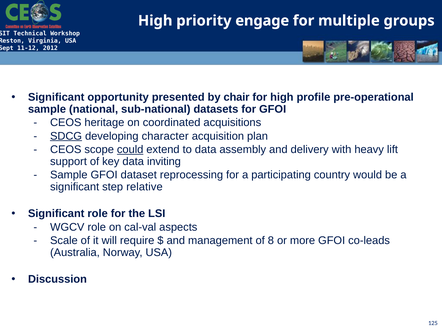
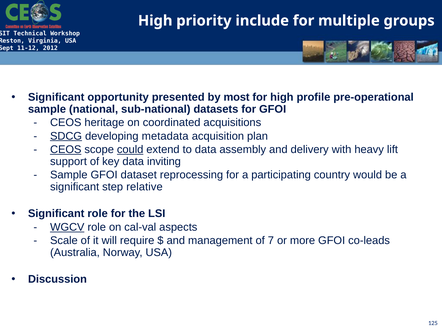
engage: engage -> include (262, 21)
chair: chair -> most (237, 97)
character: character -> metadata (165, 136)
CEOS underline: none -> present (66, 149)
WGCV underline: none -> present (67, 227)
8: 8 -> 7 (271, 240)
